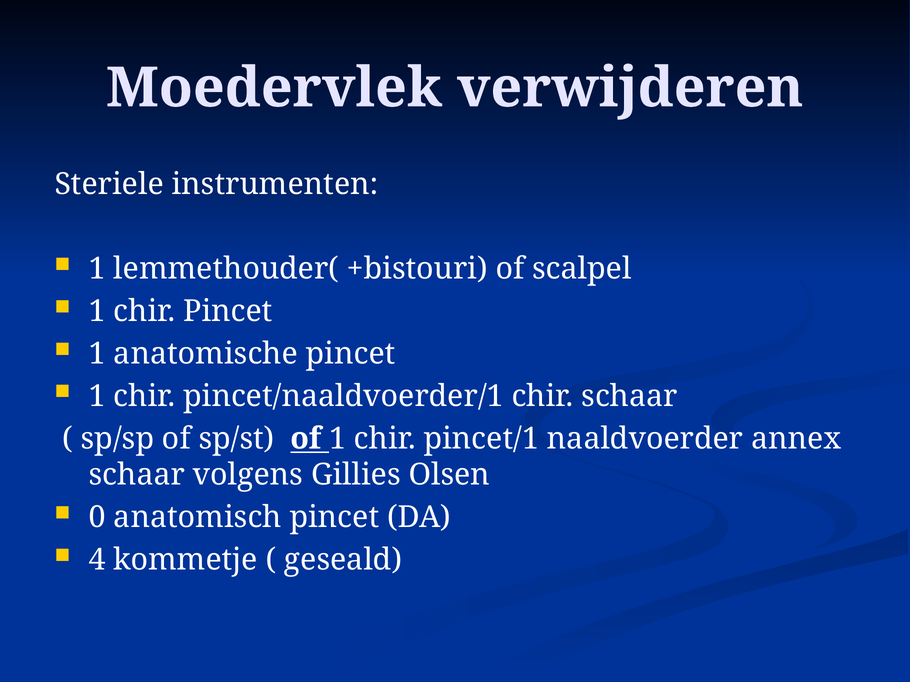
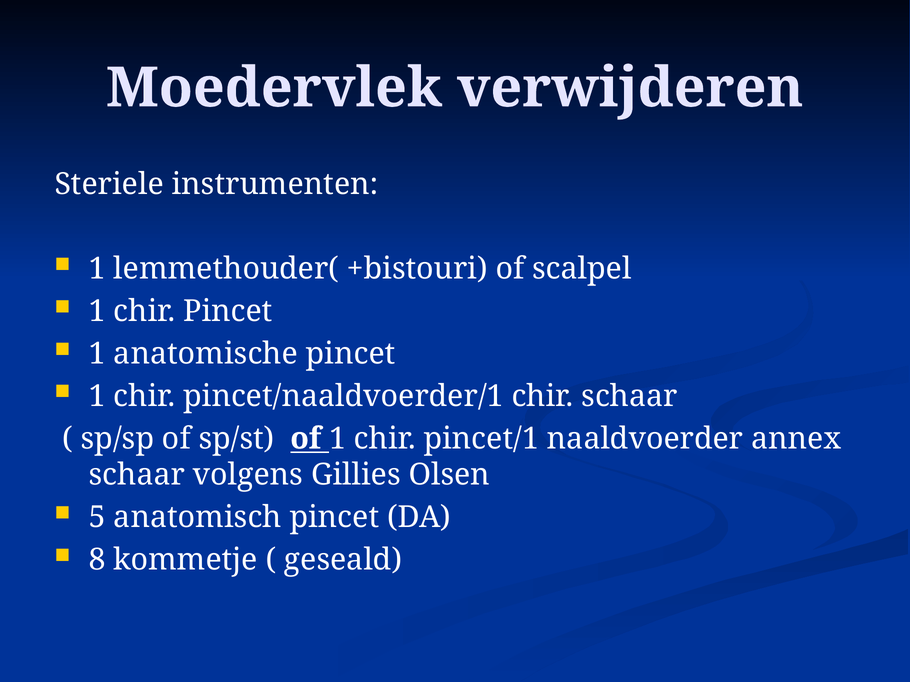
0: 0 -> 5 (97, 518)
4: 4 -> 8 (97, 560)
